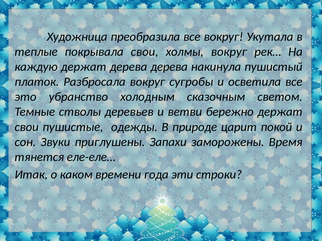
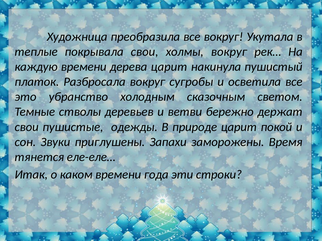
каждую держат: держат -> времени (84, 67)
дерева дерева: дерева -> царит (169, 67)
